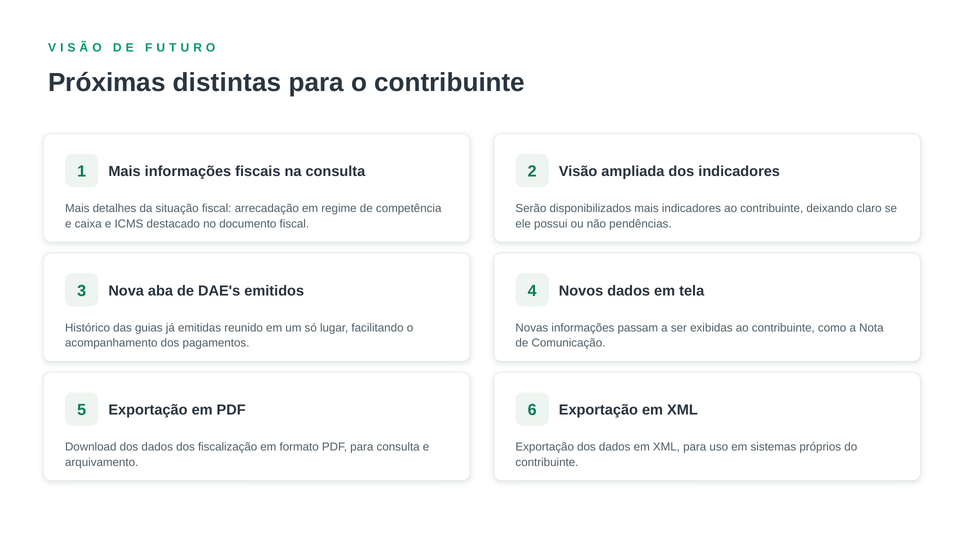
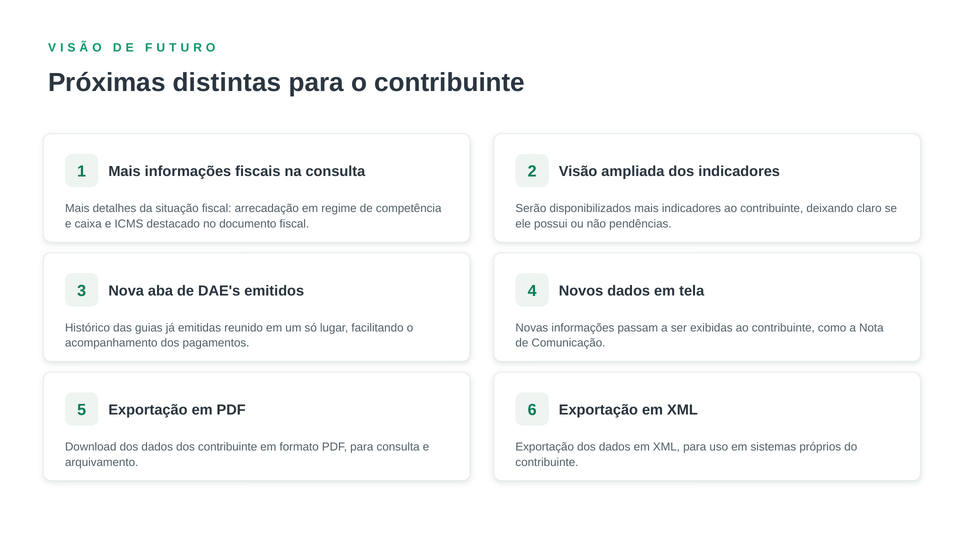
dos fiscalização: fiscalização -> contribuinte (228, 447)
